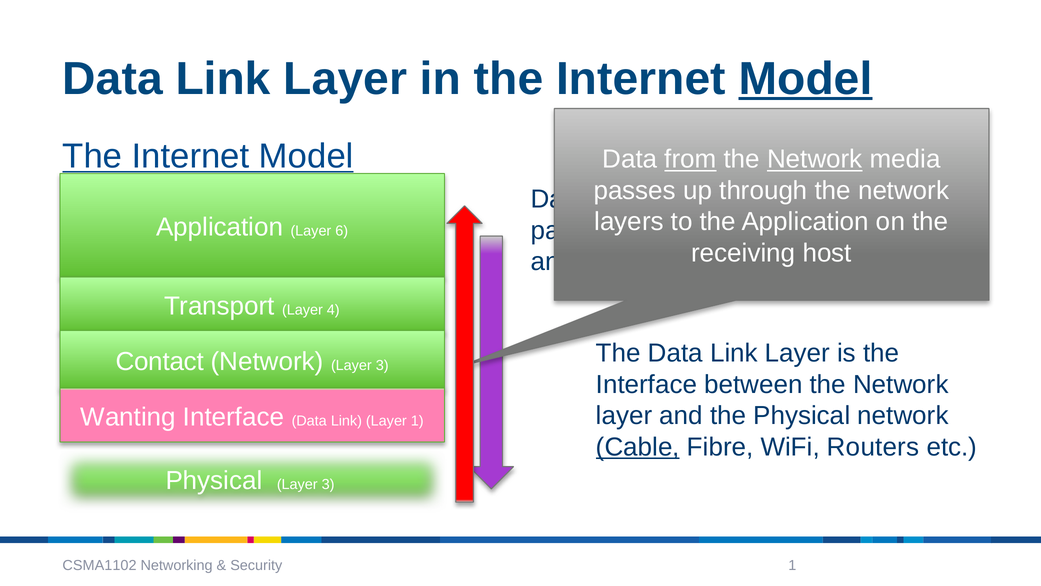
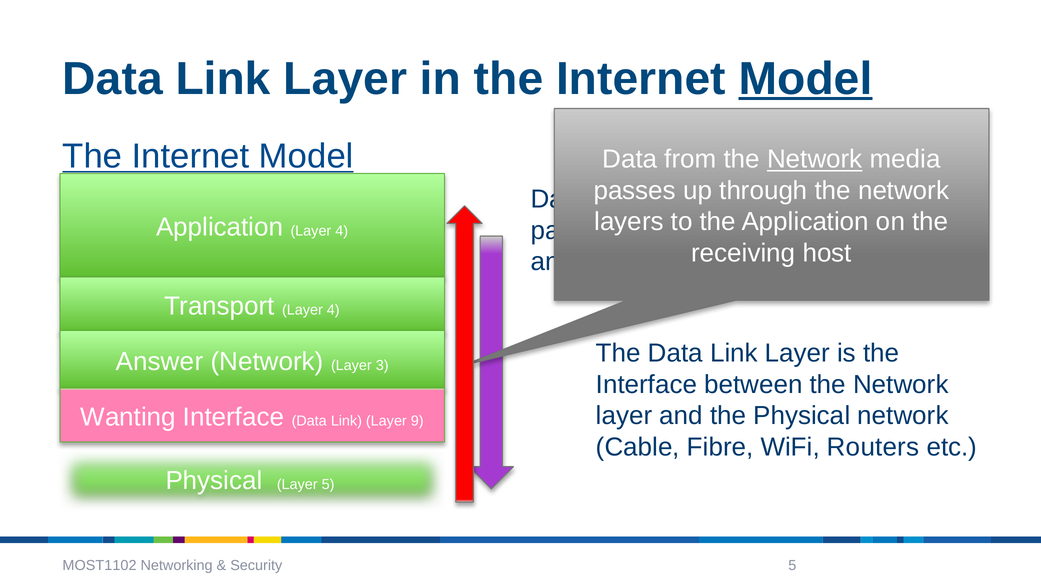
from underline: present -> none (690, 159)
Application Layer 6: 6 -> 4 (342, 231)
Contact: Contact -> Answer (159, 361)
Layer 1: 1 -> 9 (417, 421)
Cable underline: present -> none (638, 447)
Physical Layer 3: 3 -> 5 (328, 484)
CSMA1102: CSMA1102 -> MOST1102 (100, 565)
Security 1: 1 -> 5 (792, 565)
